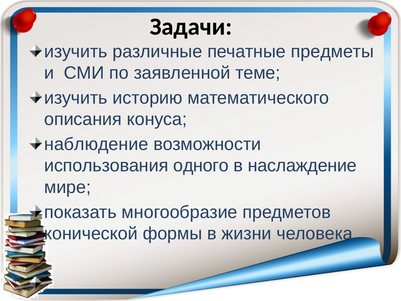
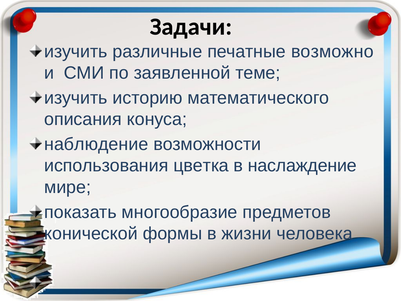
предметы: предметы -> возможно (332, 52)
одного: одного -> цветка (201, 166)
